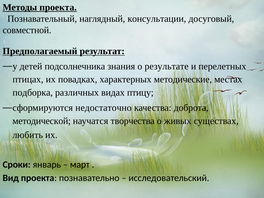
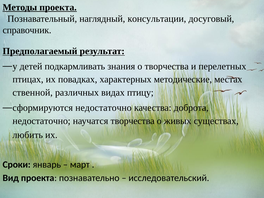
совместной: совместной -> справочник (27, 30)
подсолнечника: подсолнечника -> подкармливать (75, 66)
о результате: результате -> творчества (167, 66)
подборка: подборка -> ственной (33, 93)
методической: методической -> недостаточно (42, 121)
